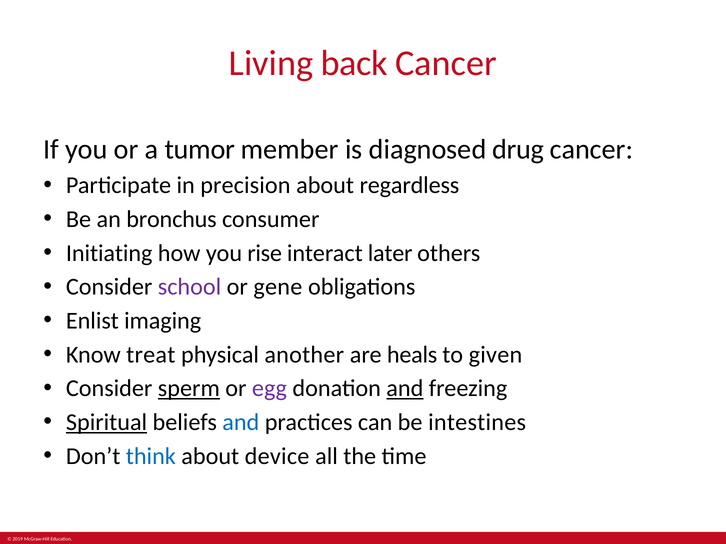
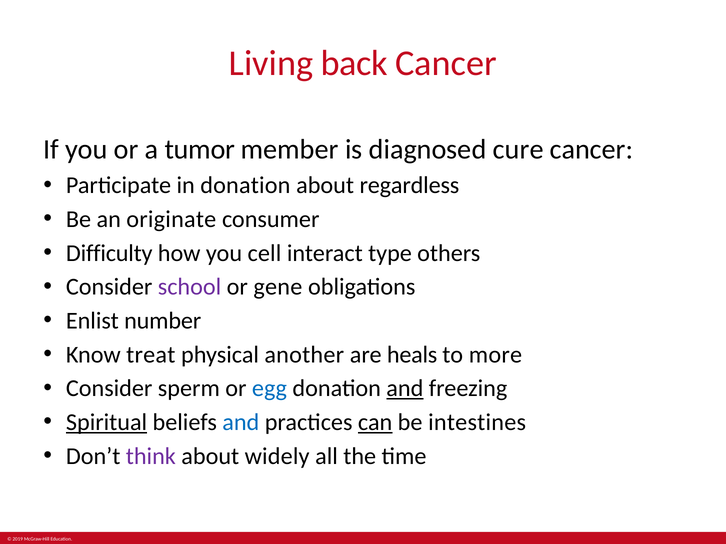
drug: drug -> cure (518, 150)
in precision: precision -> donation (245, 186)
bronchus: bronchus -> originate (171, 219)
Initiating: Initiating -> Difficulty (109, 253)
rise: rise -> cell (264, 253)
later: later -> type (390, 253)
imaging: imaging -> number (163, 321)
given: given -> more (495, 355)
sperm underline: present -> none (189, 389)
egg colour: purple -> blue (269, 389)
can underline: none -> present (375, 423)
think colour: blue -> purple (151, 457)
device: device -> widely (277, 457)
